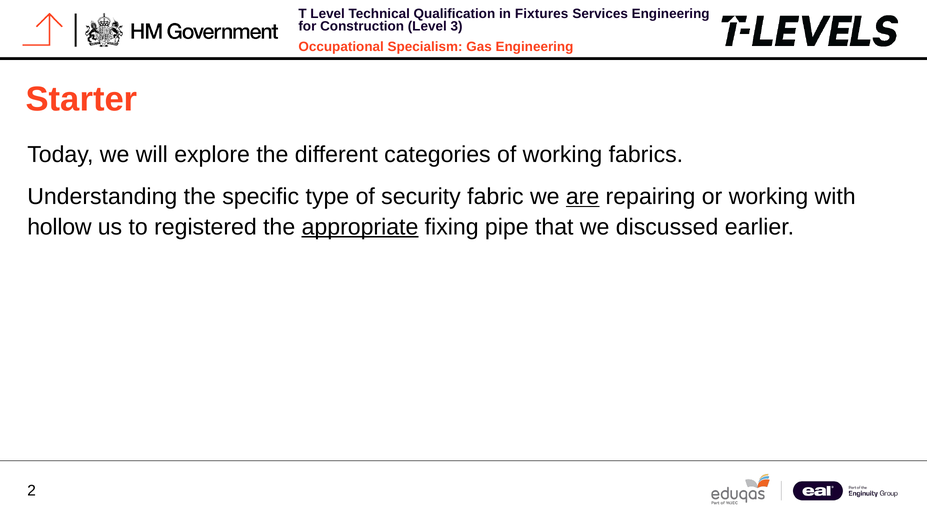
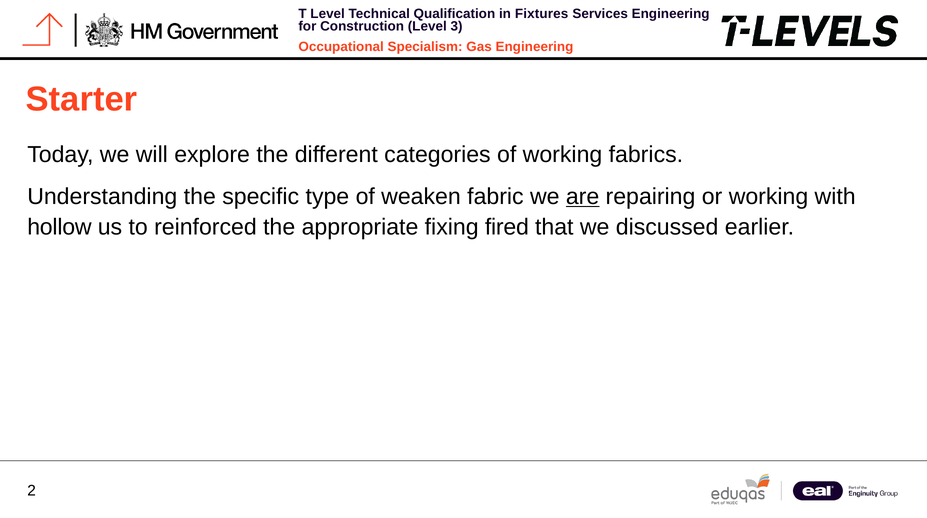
security: security -> weaken (421, 197)
registered: registered -> reinforced (205, 227)
appropriate underline: present -> none (360, 227)
pipe: pipe -> fired (507, 227)
